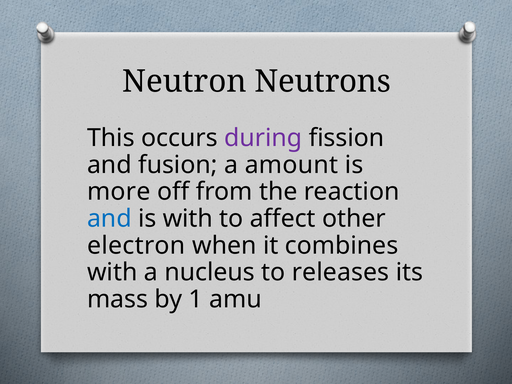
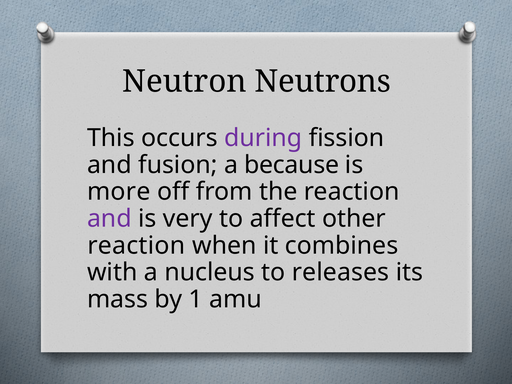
amount: amount -> because (292, 165)
and colour: blue -> purple (109, 219)
is with: with -> very (188, 219)
electron: electron -> reaction (136, 245)
